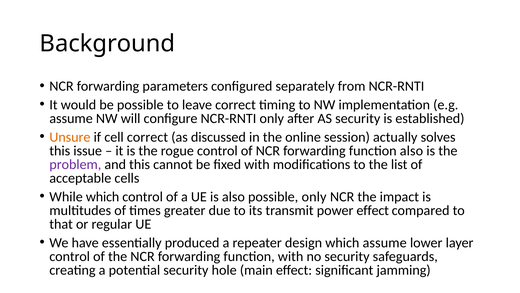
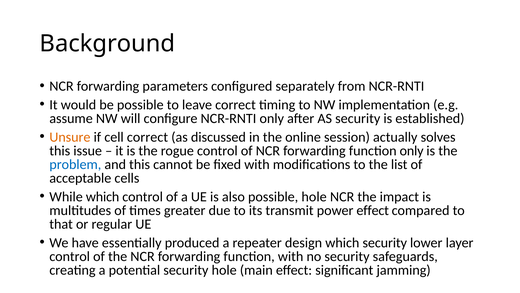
function also: also -> only (412, 151)
problem colour: purple -> blue (75, 164)
possible only: only -> hole (314, 196)
which assume: assume -> security (385, 242)
